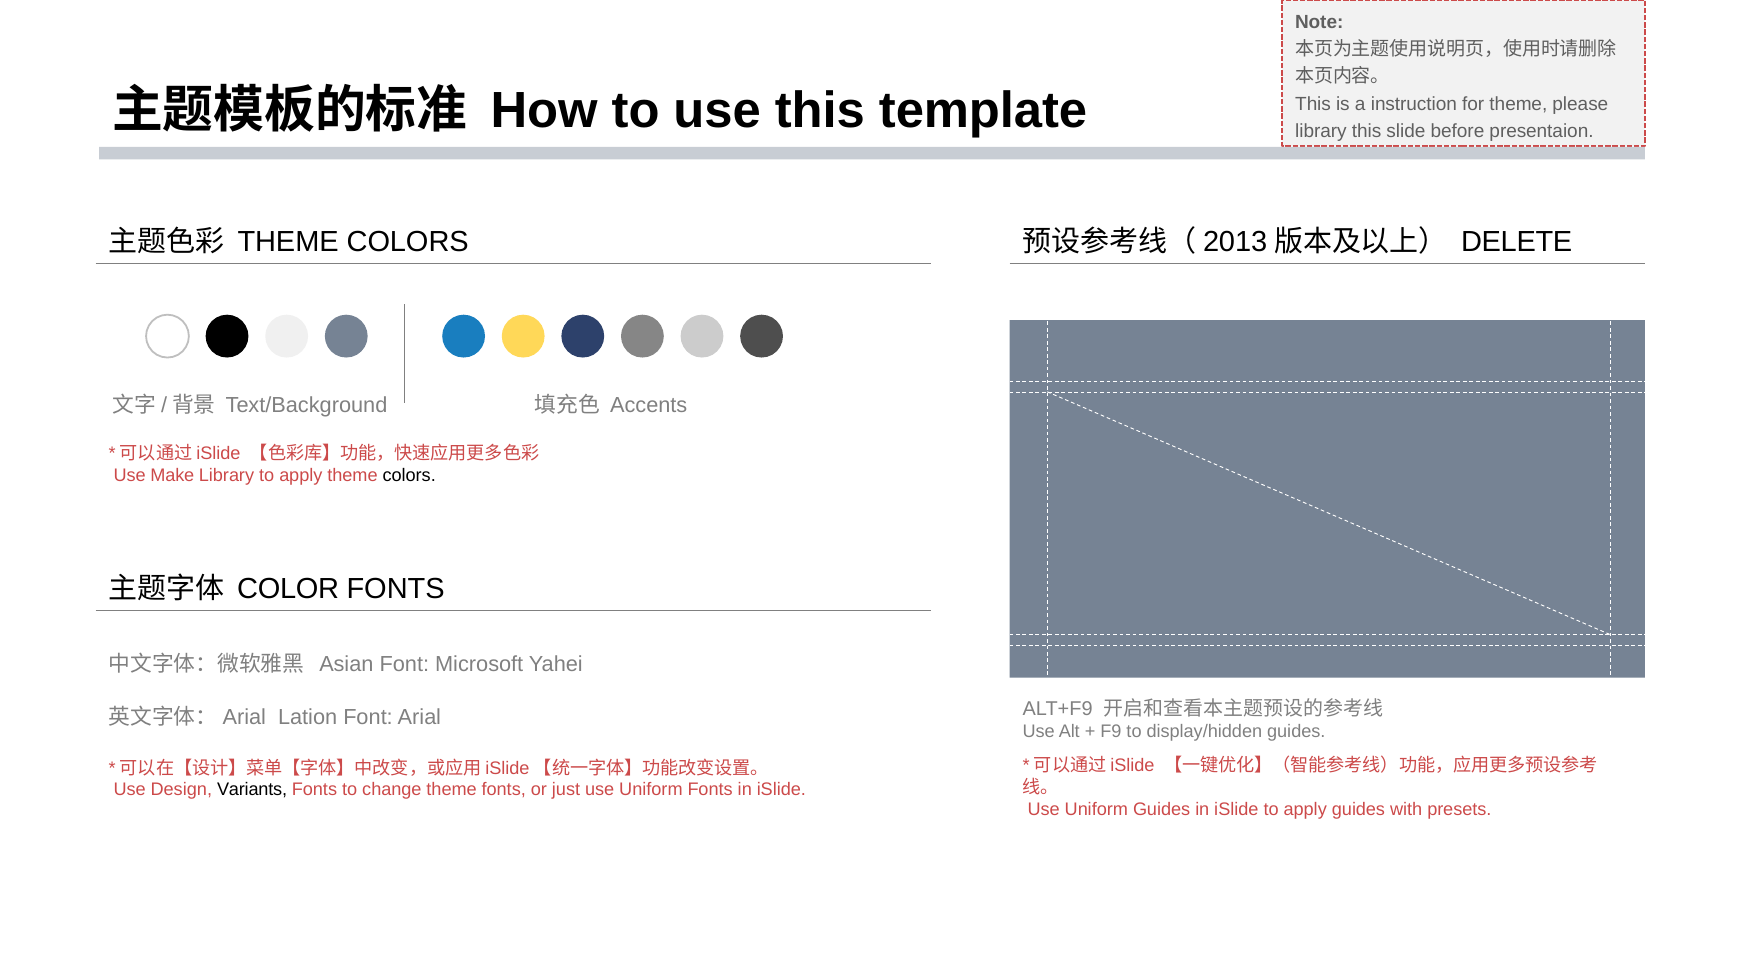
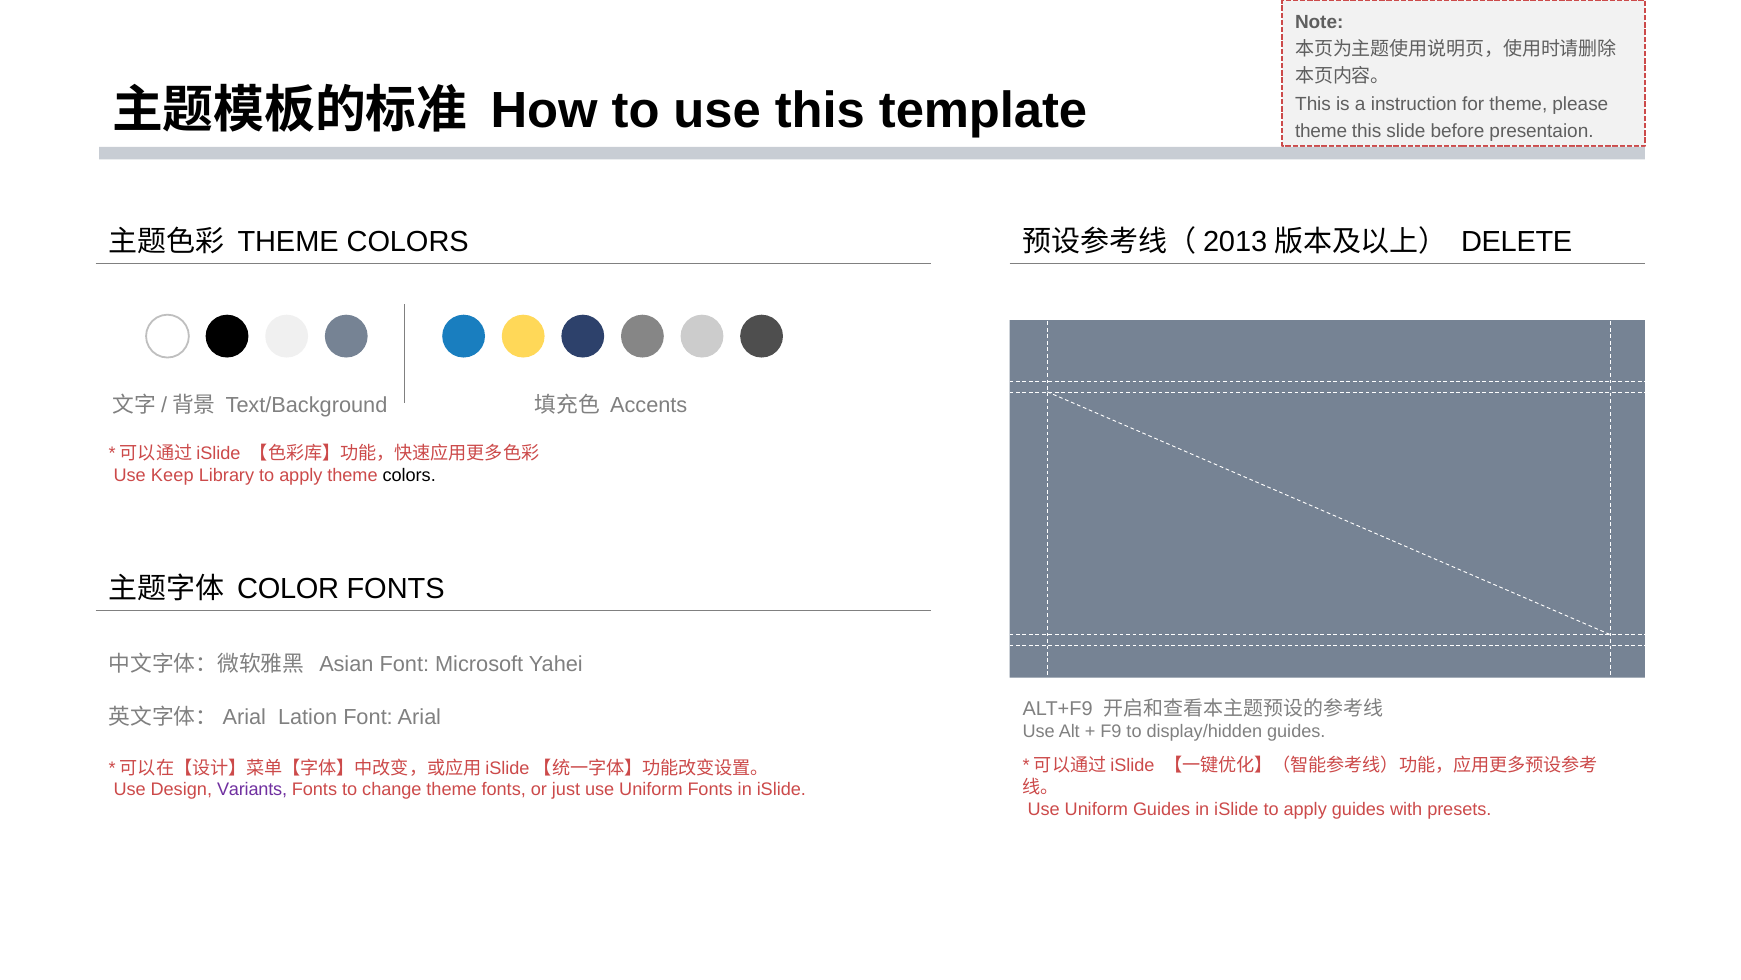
library: library -> theme (1321, 131)
Make: Make -> Keep (172, 475)
Variants colour: black -> purple (252, 789)
